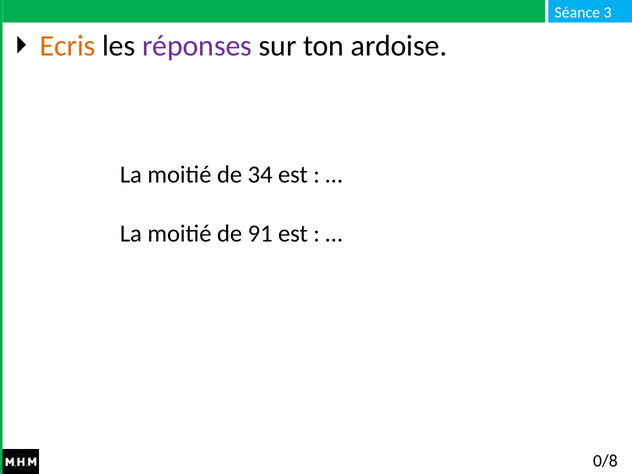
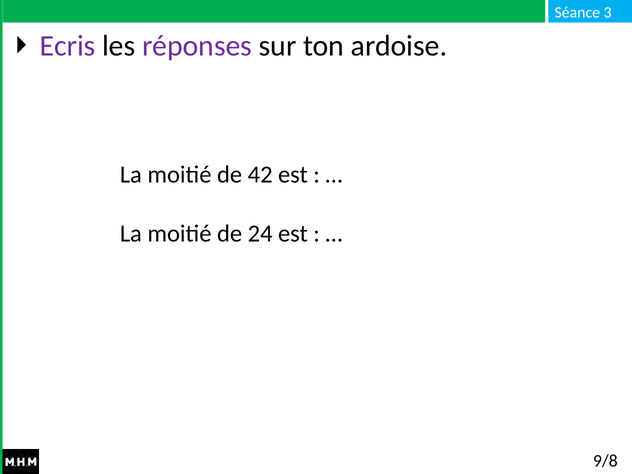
Ecris colour: orange -> purple (68, 46)
34: 34 -> 42 (260, 174)
91: 91 -> 24 (260, 233)
0/8: 0/8 -> 9/8 (605, 461)
